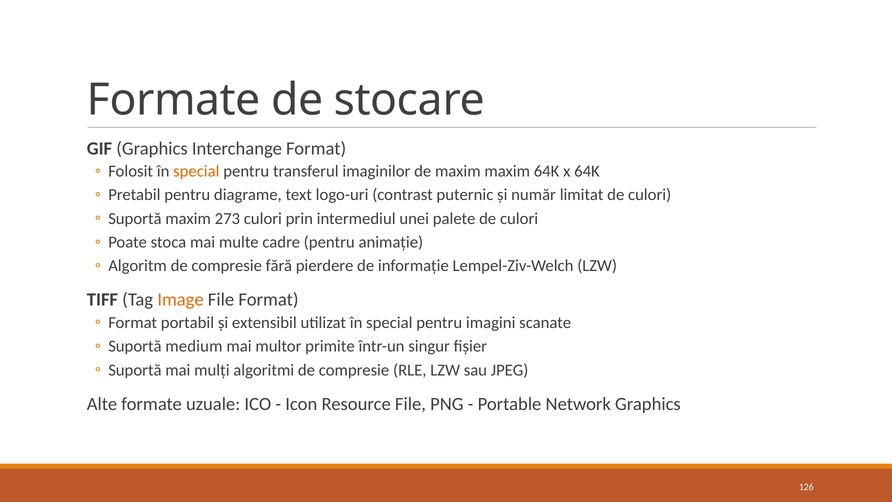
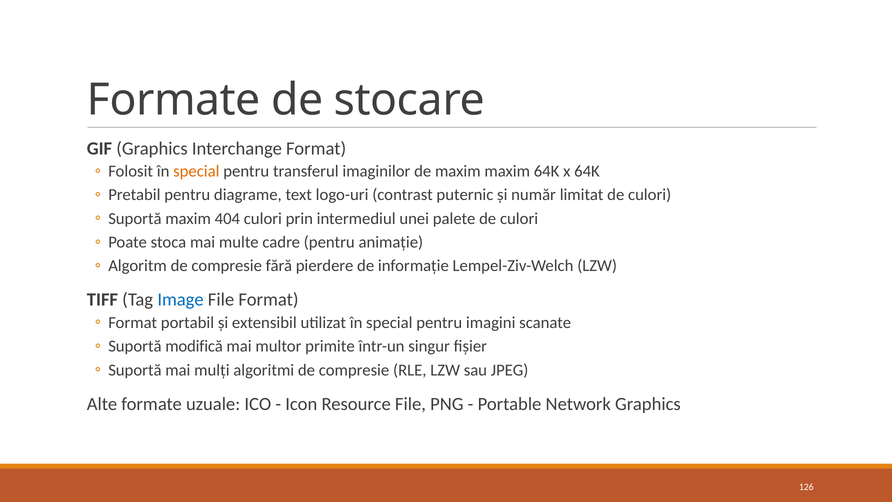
273: 273 -> 404 (227, 218)
Image colour: orange -> blue (181, 300)
medium: medium -> modifică (194, 346)
